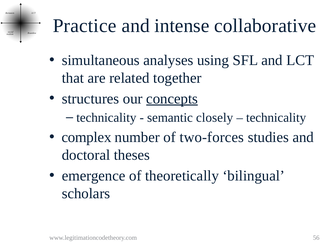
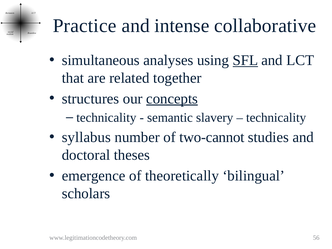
SFL underline: none -> present (245, 60)
closely: closely -> slavery (215, 118)
complex: complex -> syllabus (86, 137)
two-forces: two-forces -> two-cannot (212, 137)
